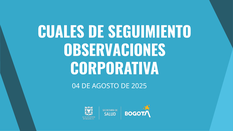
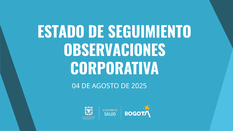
CUALES: CUALES -> ESTADO (61, 33)
